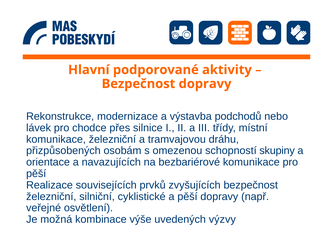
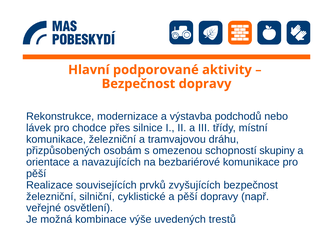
výzvy: výzvy -> trestů (222, 220)
